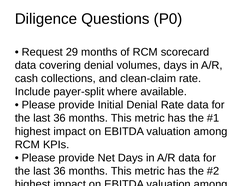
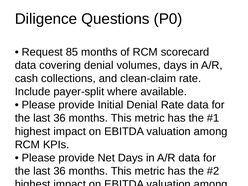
29: 29 -> 85 (72, 52)
